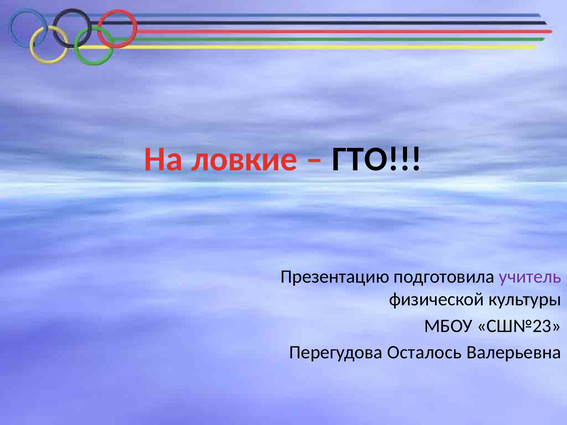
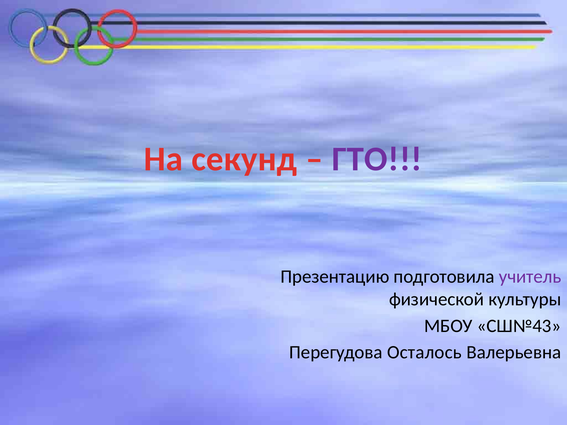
ловкие: ловкие -> секунд (244, 159)
ГТО colour: black -> purple (377, 159)
СШ№23: СШ№23 -> СШ№43 (519, 326)
